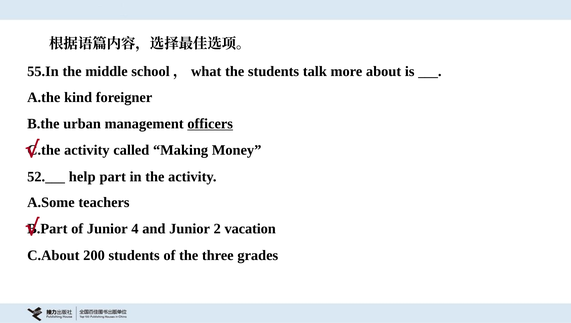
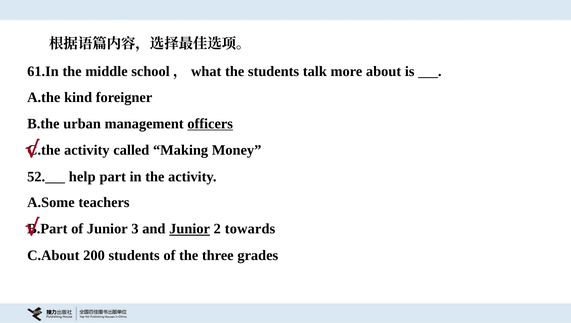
55.In: 55.In -> 61.In (43, 71)
4: 4 -> 3 (135, 229)
Junior underline: none -> present (190, 229)
vacation: vacation -> towards (250, 229)
